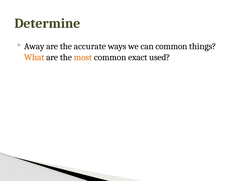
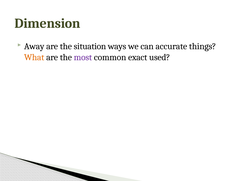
Determine: Determine -> Dimension (47, 23)
accurate: accurate -> situation (90, 46)
can common: common -> accurate (171, 46)
most colour: orange -> purple (83, 57)
